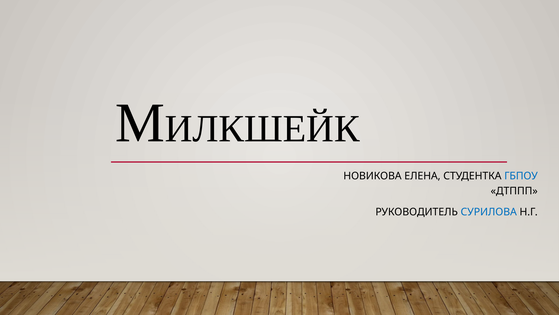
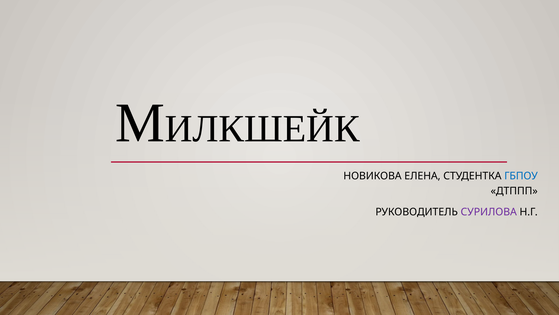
СУРИЛОВА colour: blue -> purple (489, 212)
